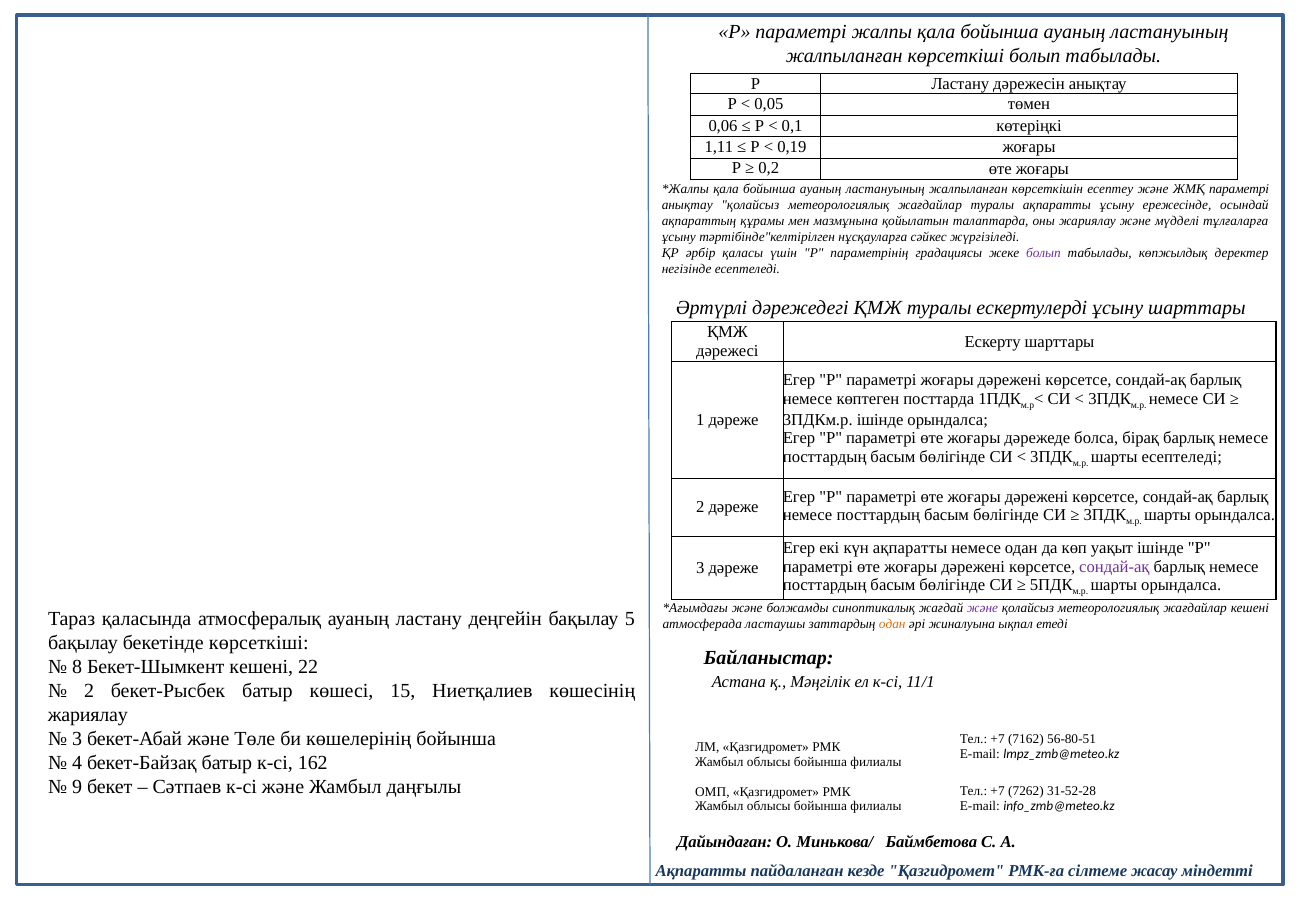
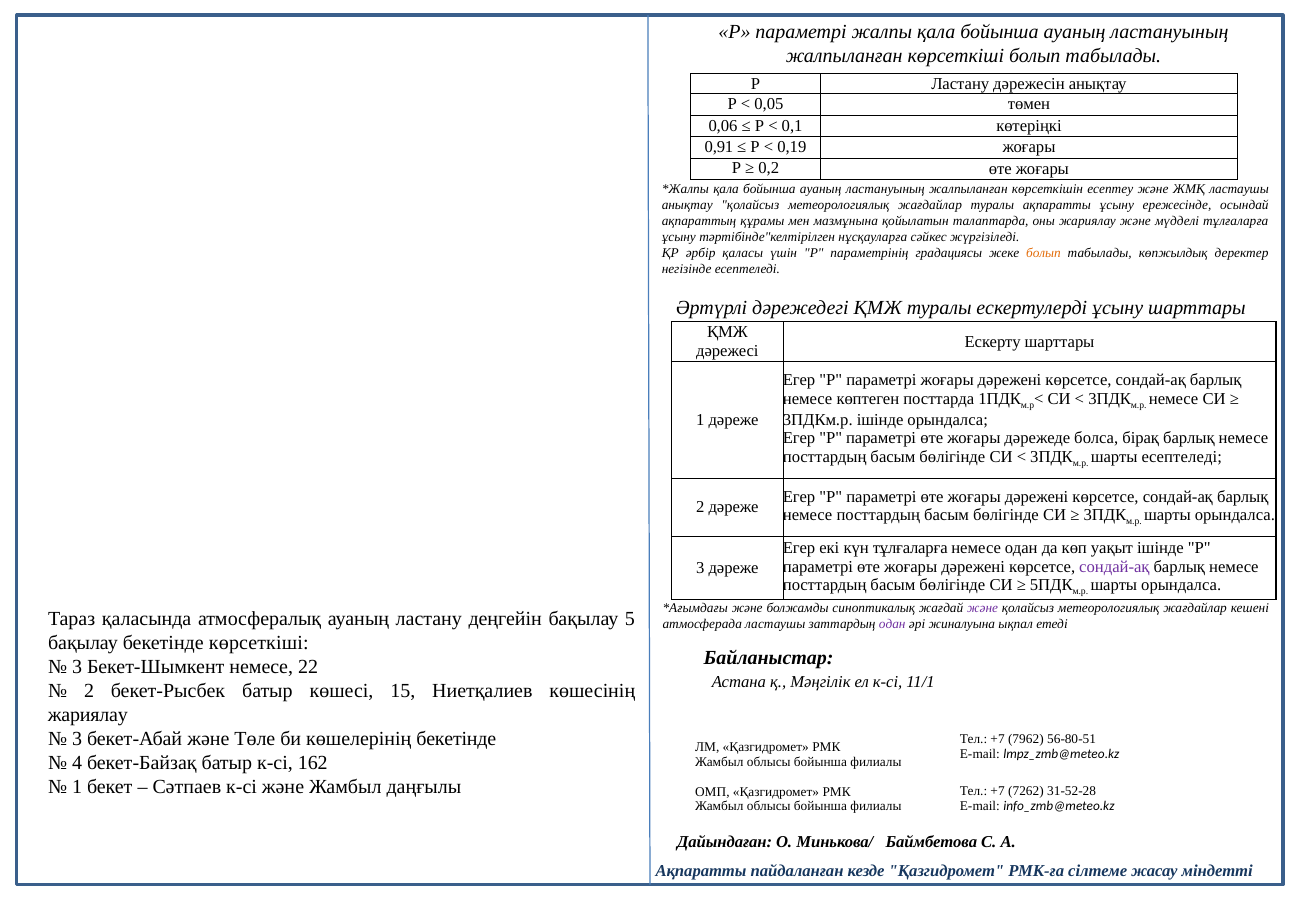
1,11: 1,11 -> 0,91 (719, 147)
ЖМҚ параметрі: параметрі -> ластаушы (1239, 190)
болып colour: purple -> orange (1043, 253)
күн ақпаратты: ақпаратты -> тұлғаларға (910, 548)
одан colour: orange -> purple (892, 625)
8: 8 -> 3 (77, 667)
Бекет-Шымкент кешені: кешені -> немесе (261, 667)
көшелерінің бойынша: бойынша -> бекетінде (456, 739)
7162: 7162 -> 7962 (1026, 739)
9: 9 -> 1 (77, 787)
